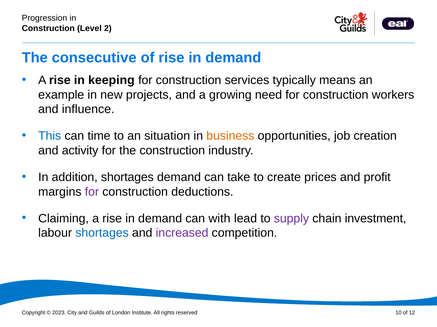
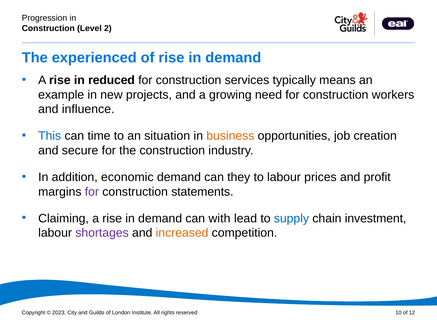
consecutive: consecutive -> experienced (94, 58)
keeping: keeping -> reduced (111, 80)
activity: activity -> secure (80, 151)
addition shortages: shortages -> economic (127, 178)
take: take -> they (239, 178)
to create: create -> labour (284, 178)
deductions: deductions -> statements (202, 192)
supply colour: purple -> blue (291, 219)
shortages colour: blue -> purple (102, 233)
increased colour: purple -> orange (182, 233)
